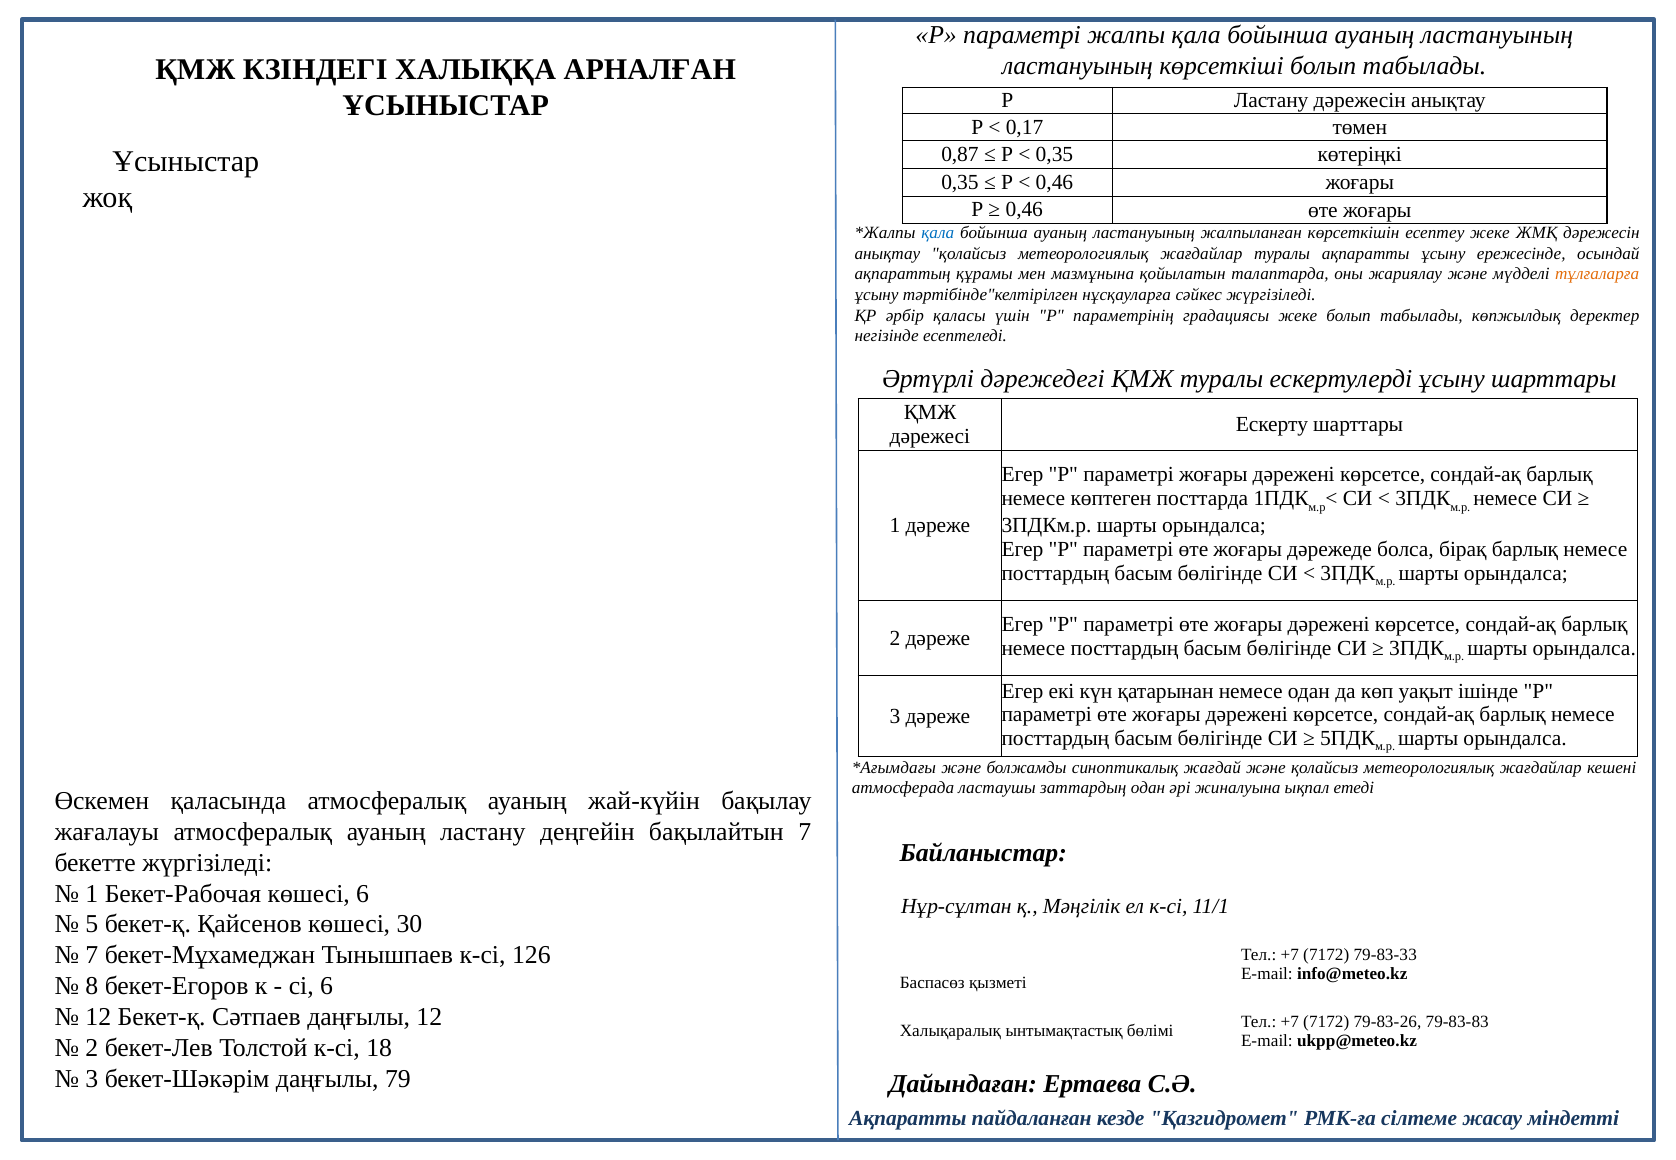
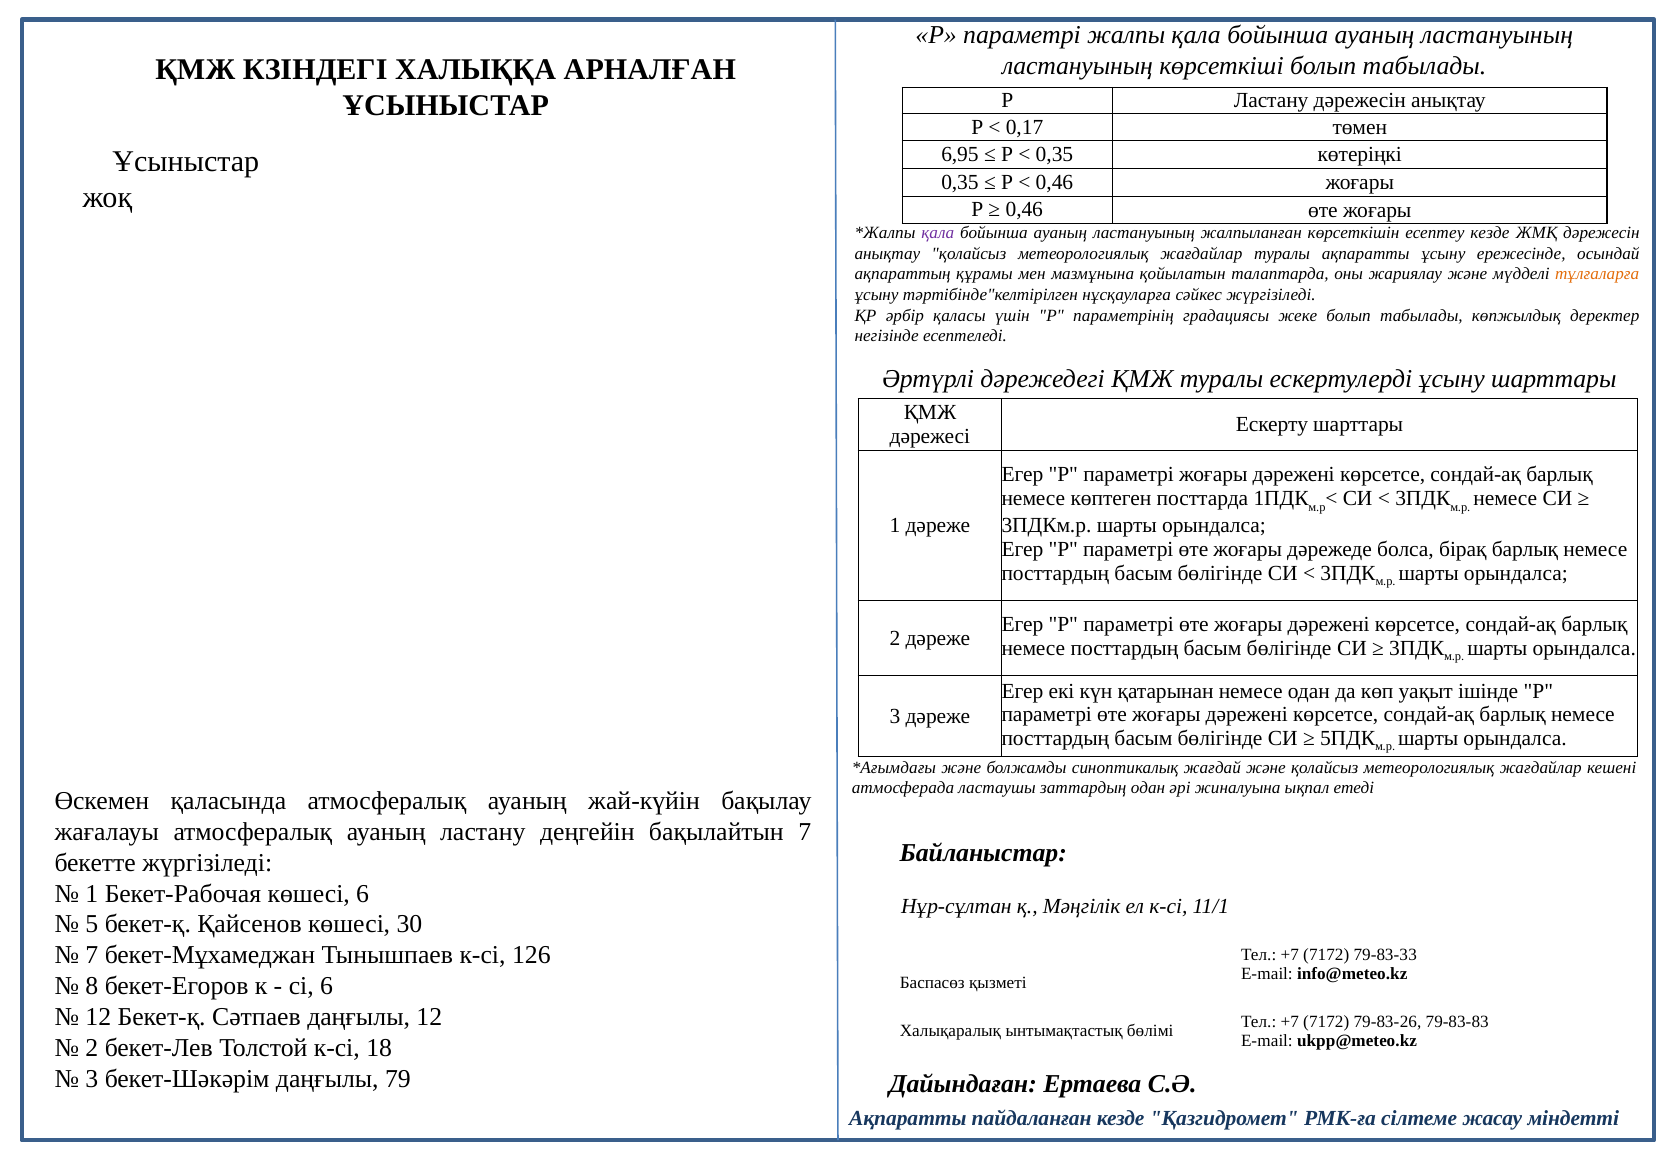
0,87: 0,87 -> 6,95 (960, 155)
қала colour: blue -> purple (938, 233)
есептеу жеке: жеке -> кезде (1490, 233)
